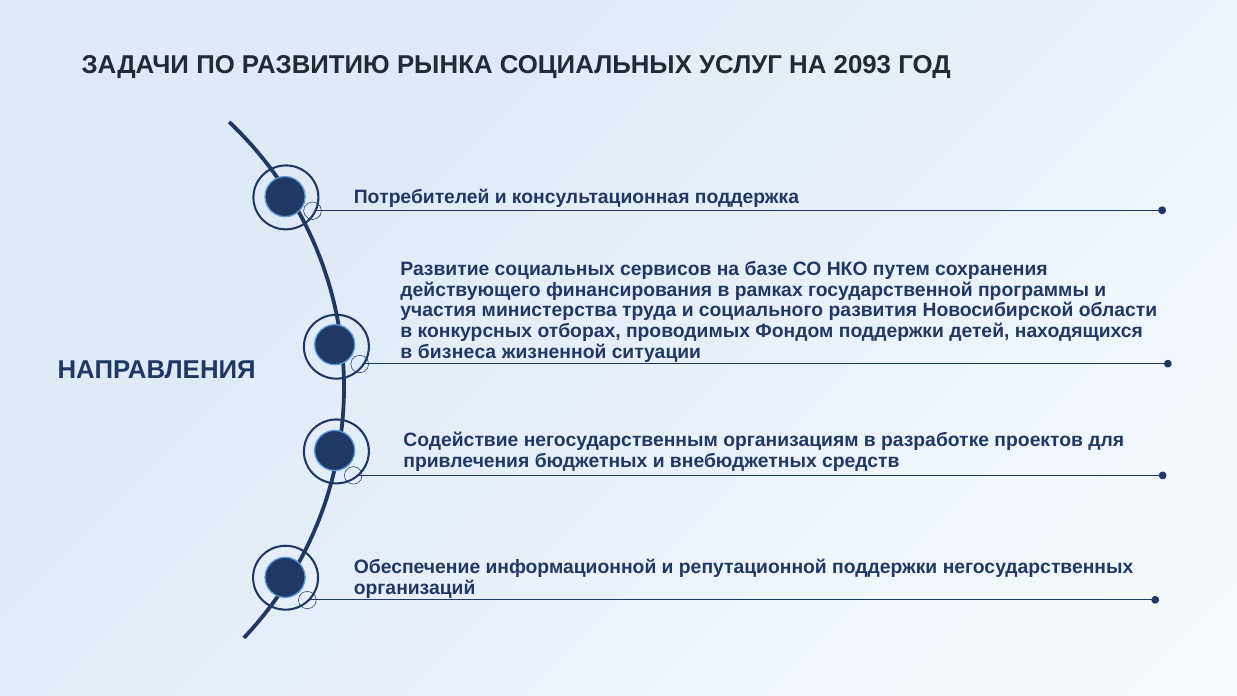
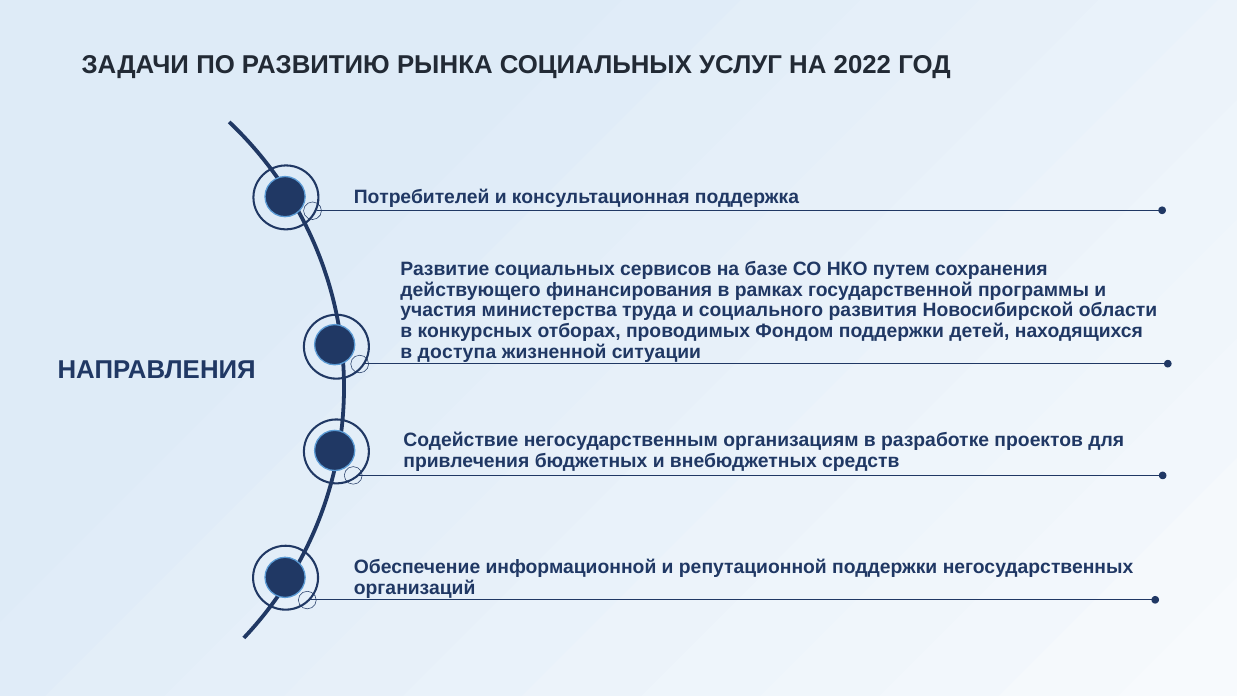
2093: 2093 -> 2022 (862, 65)
бизнеса: бизнеса -> доступа (457, 352)
